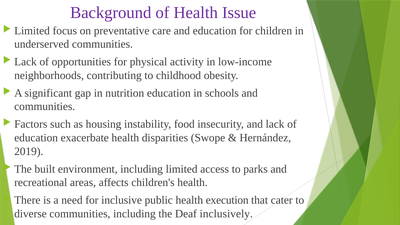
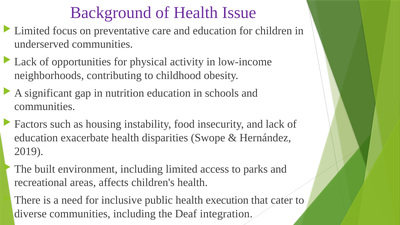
inclusively: inclusively -> integration (226, 214)
